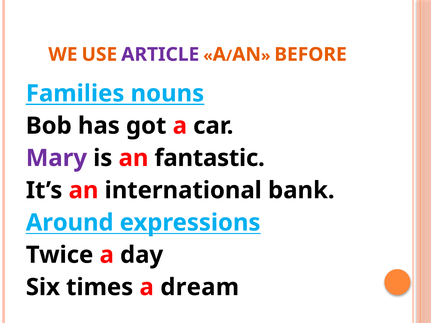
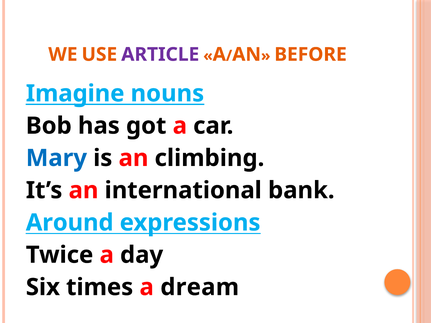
Families: Families -> Imagine (75, 94)
Mary colour: purple -> blue (56, 158)
fantastic: fantastic -> climbing (209, 158)
